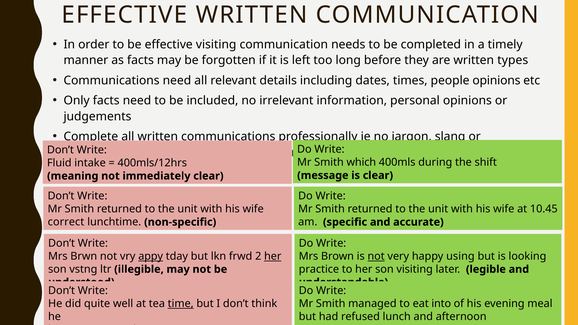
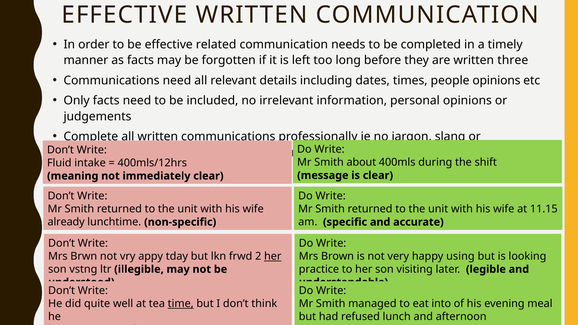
effective visiting: visiting -> related (216, 44)
types: types -> three (513, 60)
which: which -> about (361, 162)
10.45: 10.45 -> 11.15 (544, 209)
correct: correct -> already (66, 222)
appy underline: present -> none (151, 256)
not underline: present -> none (376, 256)
